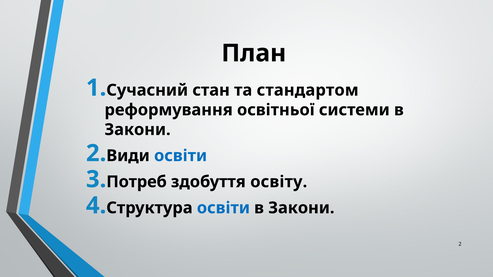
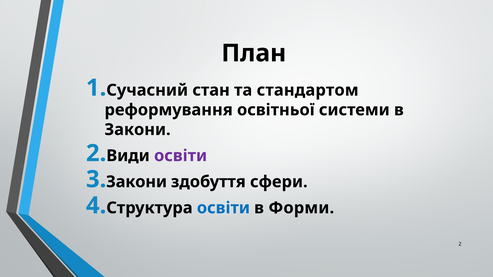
освіти colour: blue -> purple (181, 156)
Потреб: Потреб -> Закони (137, 182)
освіту: освіту -> сфери (279, 182)
Закони: Закони -> Форми (301, 208)
